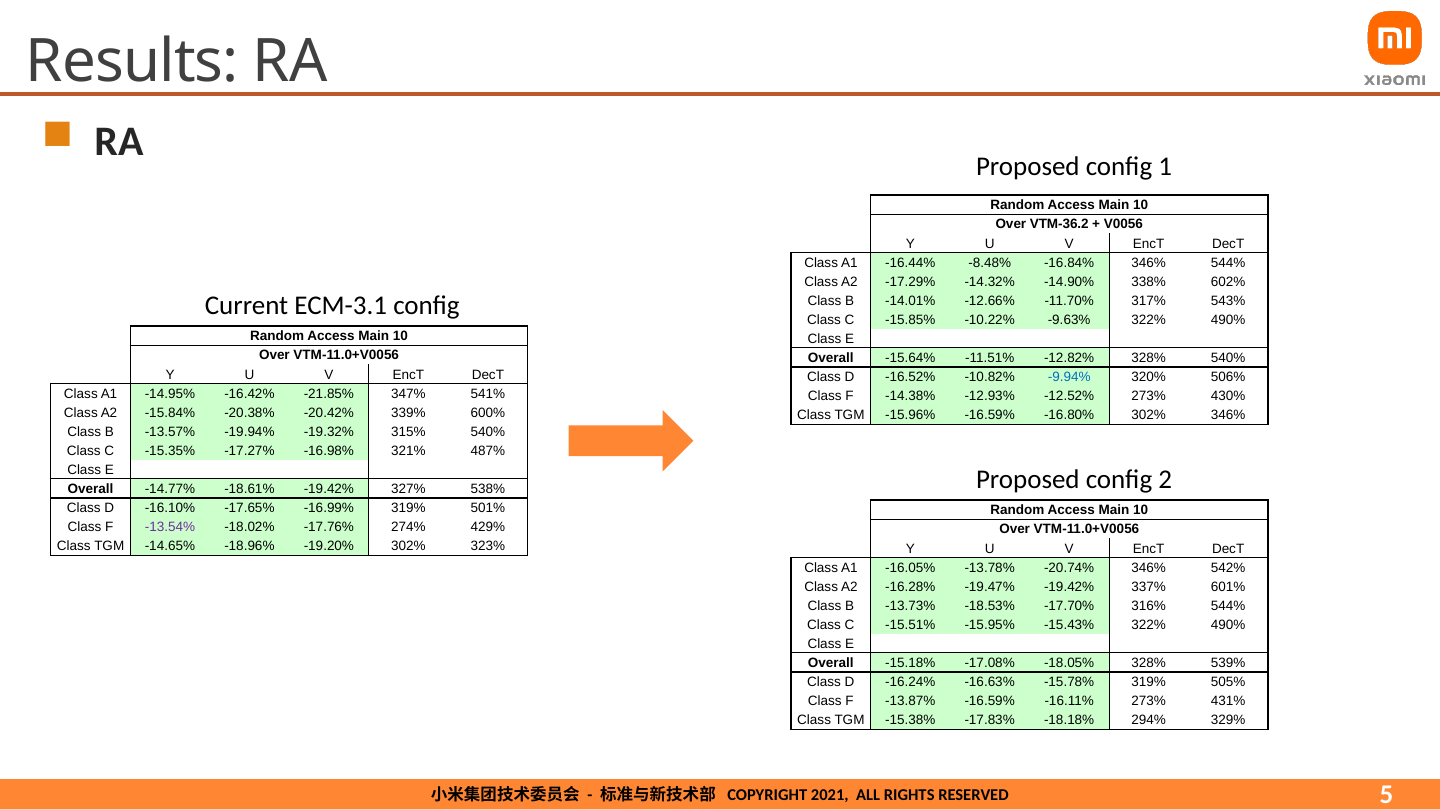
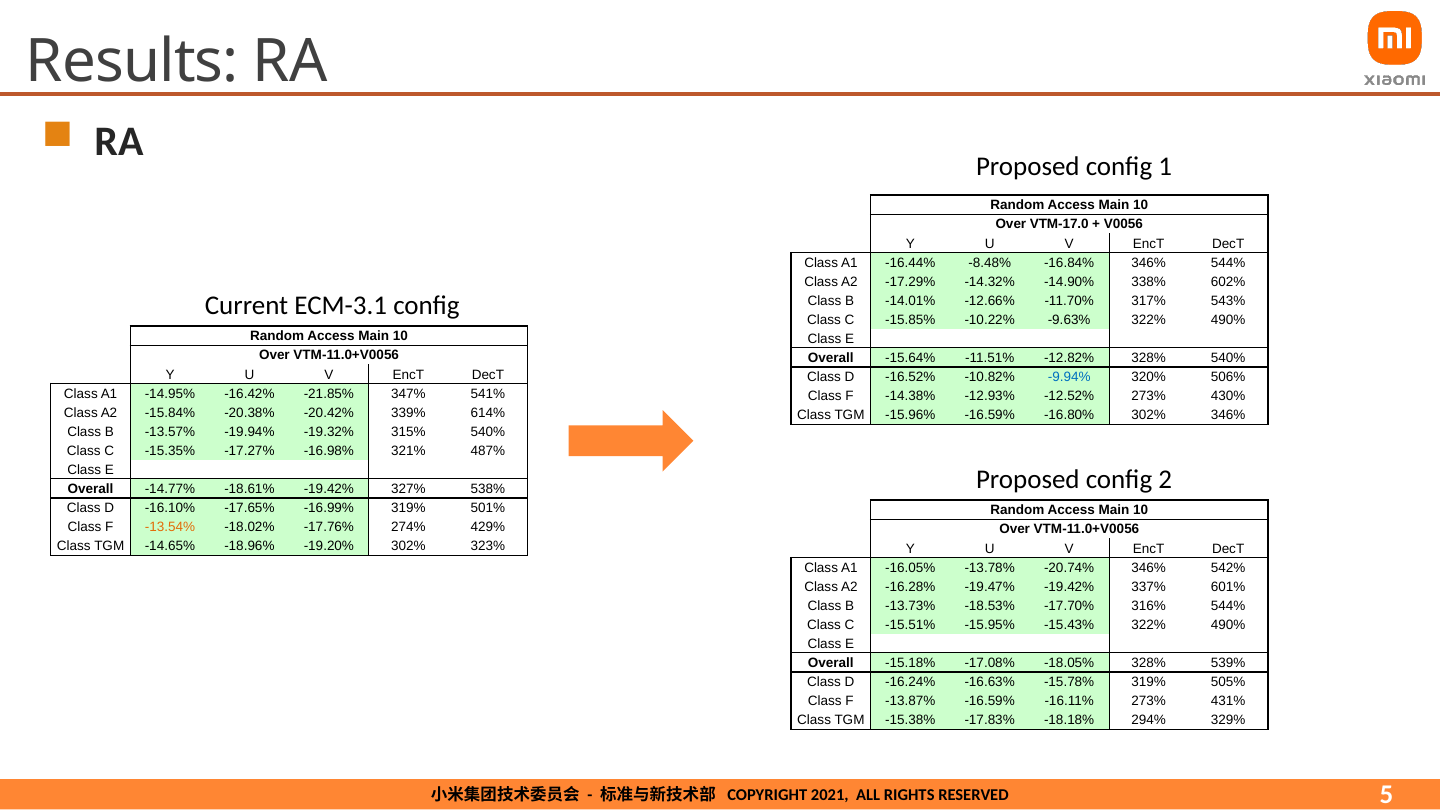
VTM-36.2: VTM-36.2 -> VTM-17.0 (1059, 225)
600%: 600% -> 614% (488, 413)
-13.54% colour: purple -> orange (170, 527)
